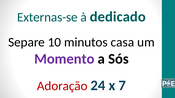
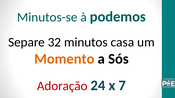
Externas-se: Externas-se -> Minutos-se (47, 17)
dedicado: dedicado -> podemos (118, 17)
10: 10 -> 32 (54, 42)
Momento colour: purple -> orange (64, 59)
